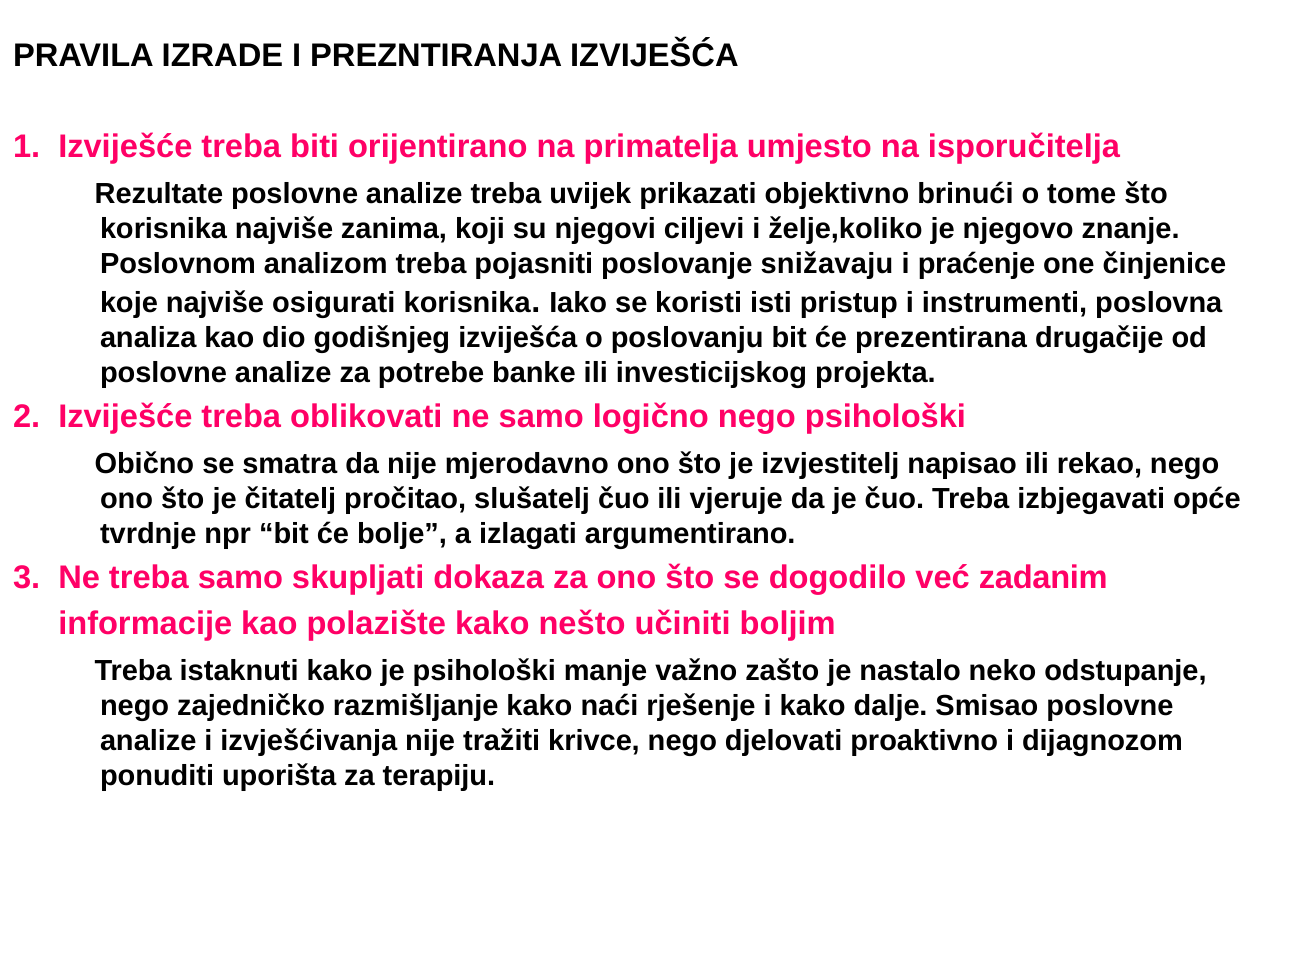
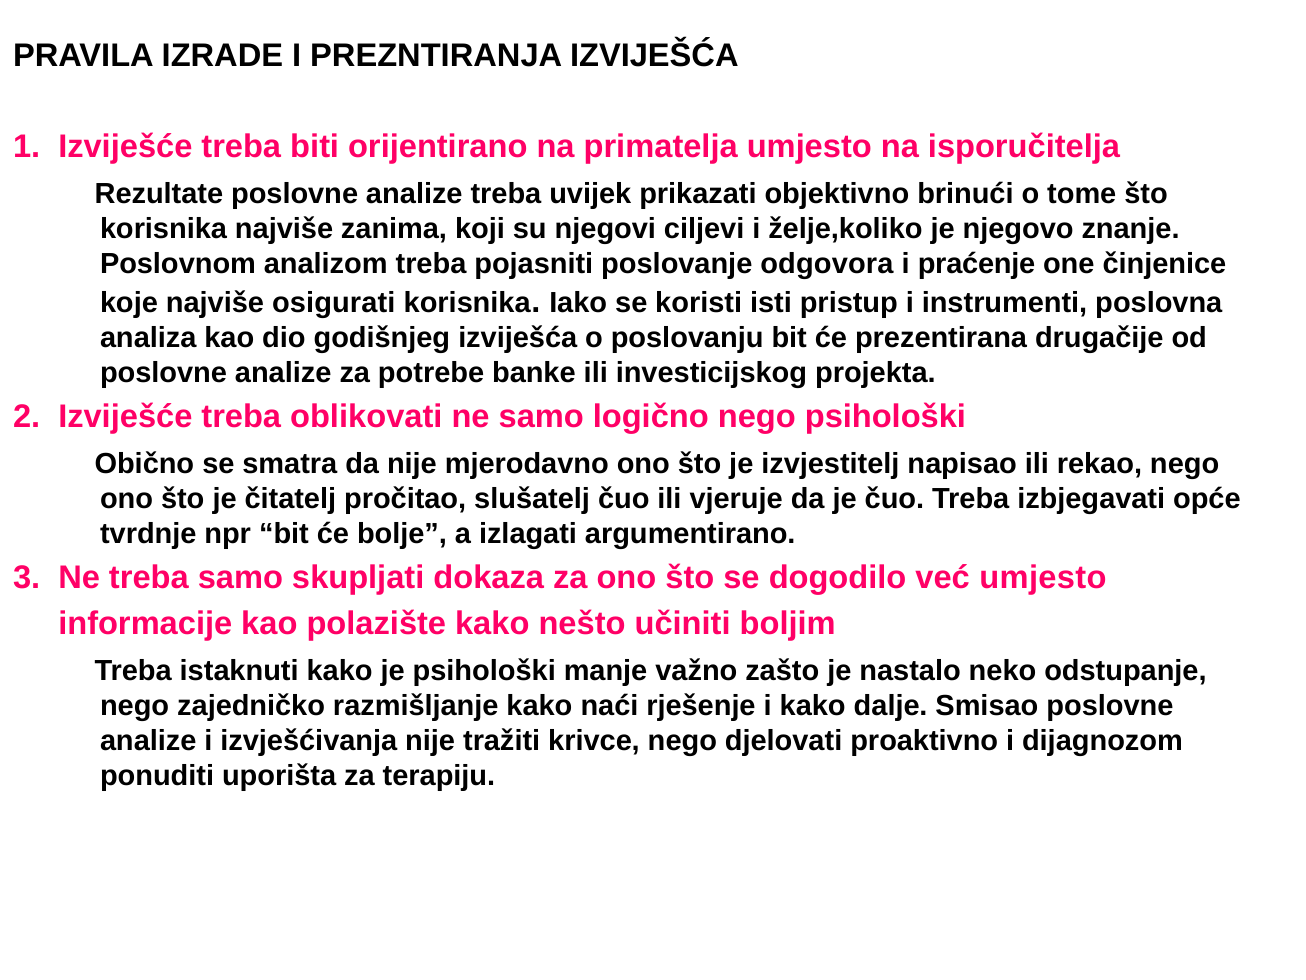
snižavaju: snižavaju -> odgovora (827, 264)
već zadanim: zadanim -> umjesto (1043, 578)
